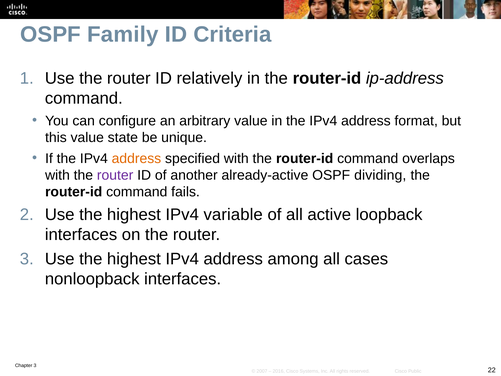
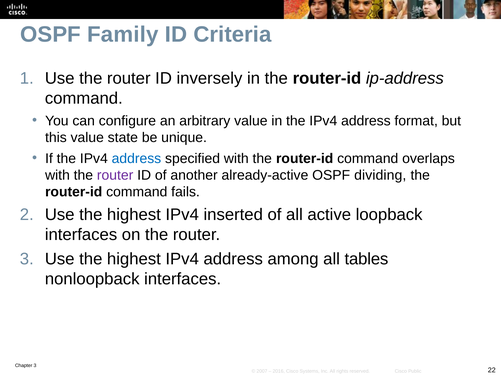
relatively: relatively -> inversely (209, 78)
address colour: orange -> blue (136, 158)
variable: variable -> inserted (233, 215)
cases: cases -> tables (366, 259)
